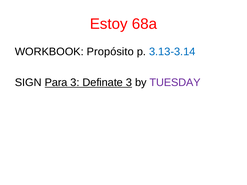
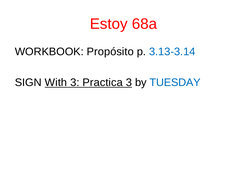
Para: Para -> With (56, 83)
Definate: Definate -> Practica (103, 83)
TUESDAY colour: purple -> blue (175, 83)
